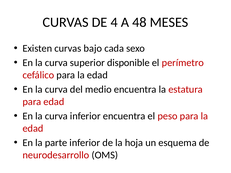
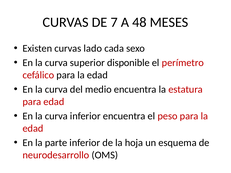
4: 4 -> 7 (114, 22)
bajo: bajo -> lado (93, 48)
